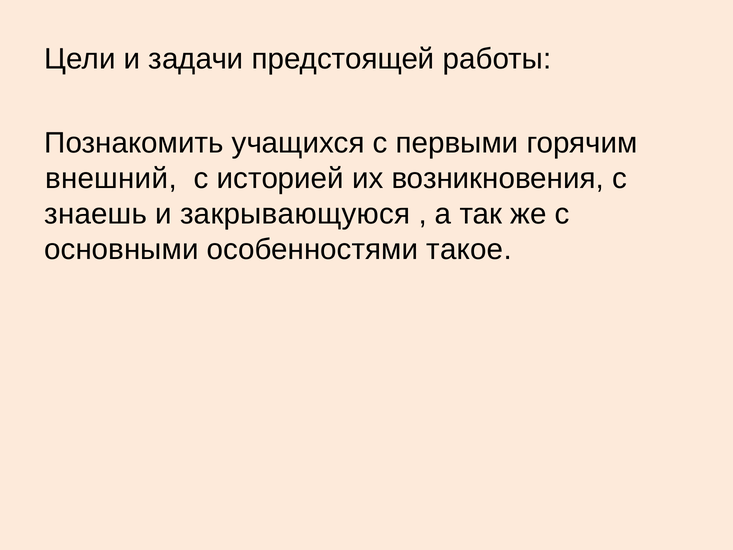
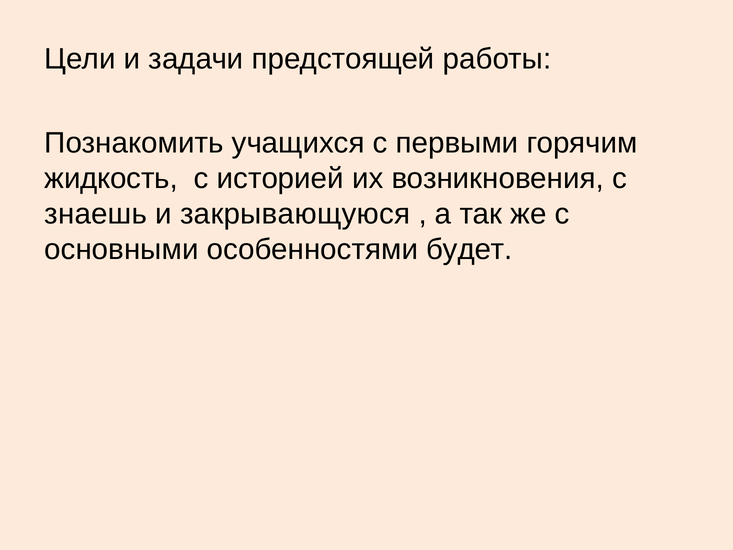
внешний: внешний -> жидкость (111, 179)
такое: такое -> будет (469, 249)
